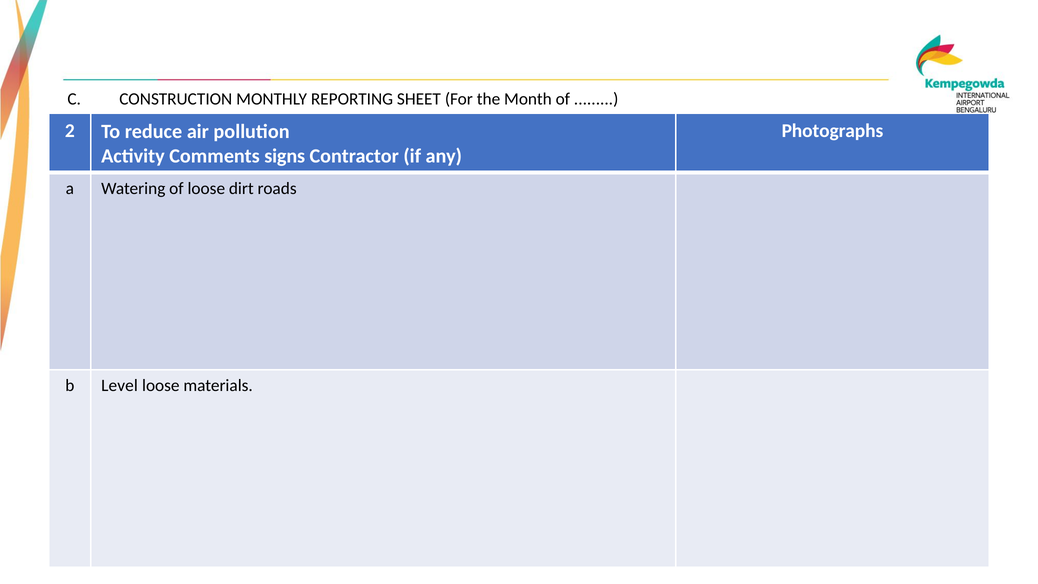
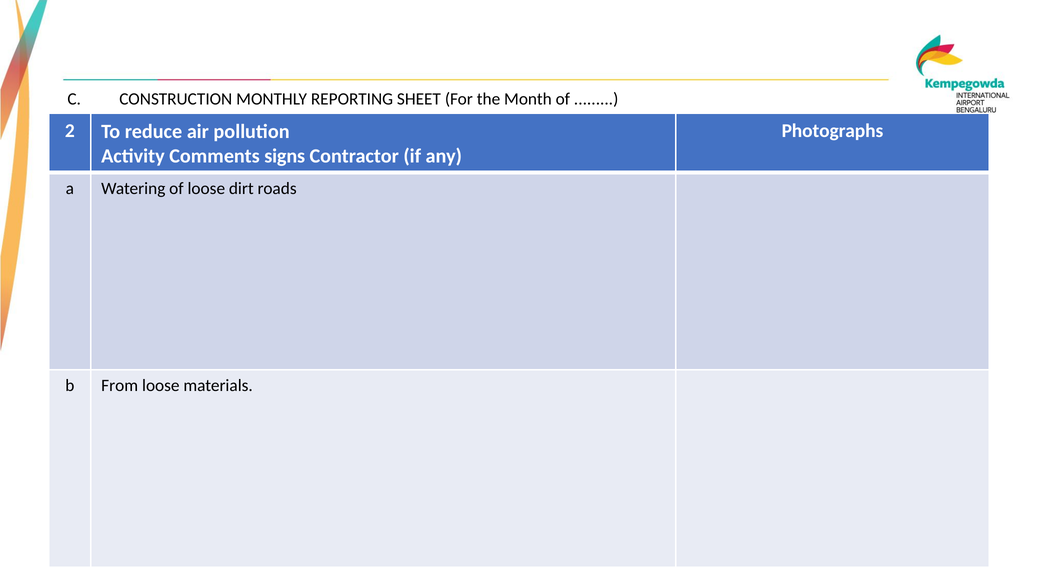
Level: Level -> From (120, 386)
